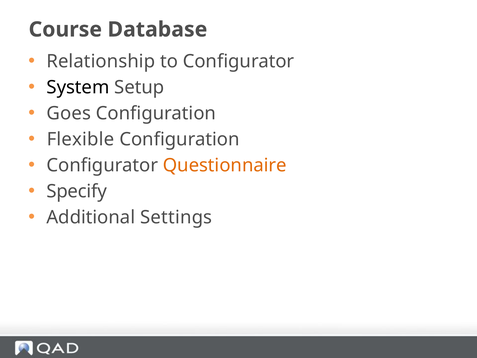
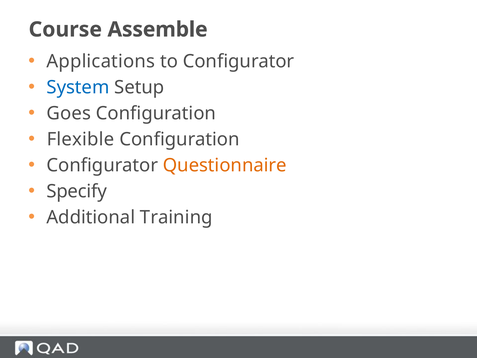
Database: Database -> Assemble (158, 29)
Relationship: Relationship -> Applications (101, 61)
System colour: black -> blue (78, 87)
Settings: Settings -> Training (176, 217)
